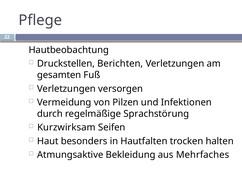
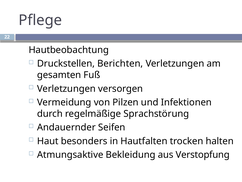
Kurzwirksam: Kurzwirksam -> Andauernder (66, 127)
Mehrfaches: Mehrfaches -> Verstopfung (203, 154)
